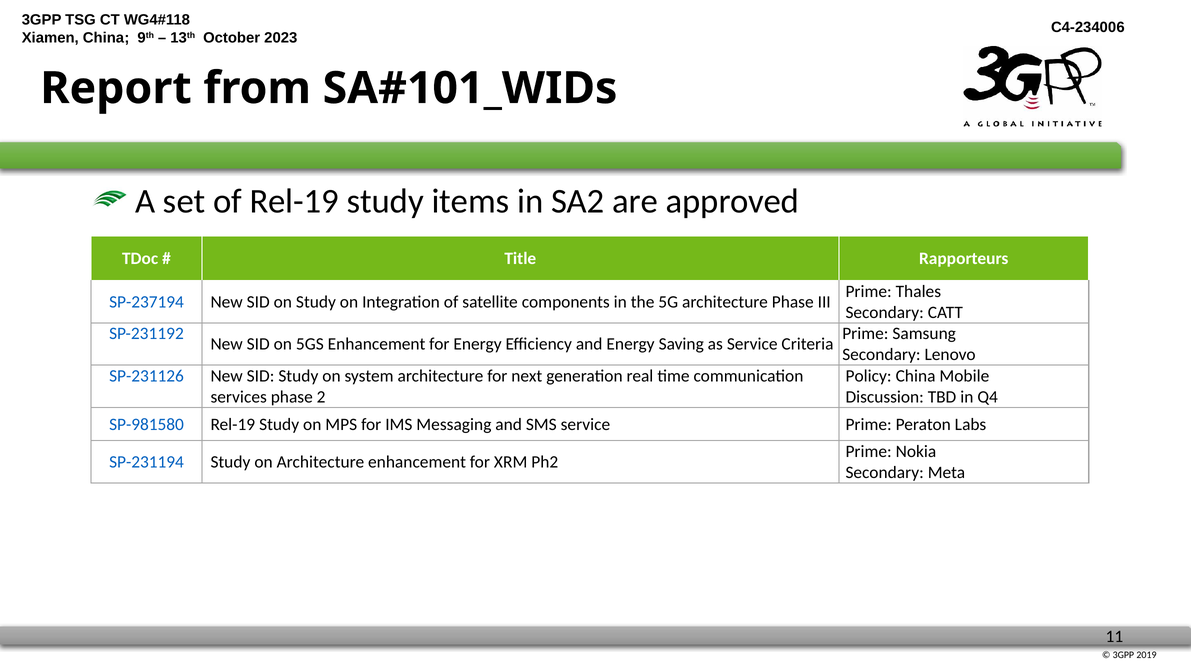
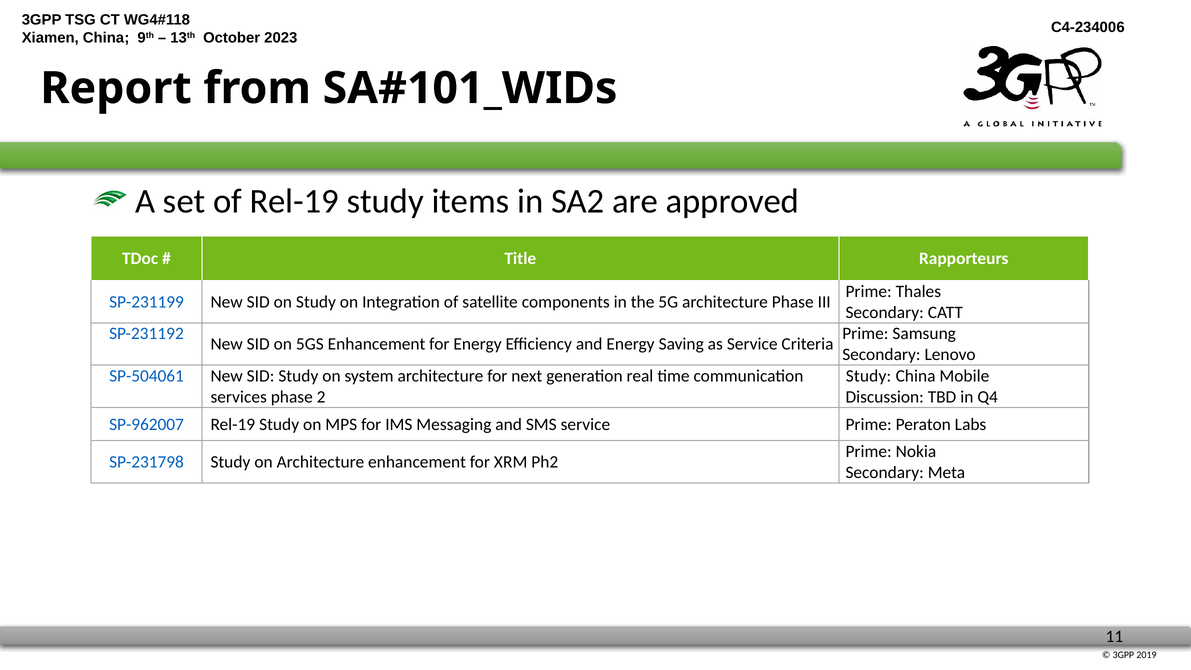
SP-237194: SP-237194 -> SP-231199 (147, 302)
SP-231126: SP-231126 -> SP-504061 (147, 376)
Policy: Policy -> Study (869, 376)
SP-981580: SP-981580 -> SP-962007 (147, 424)
SP-231194: SP-231194 -> SP-231798 (147, 462)
